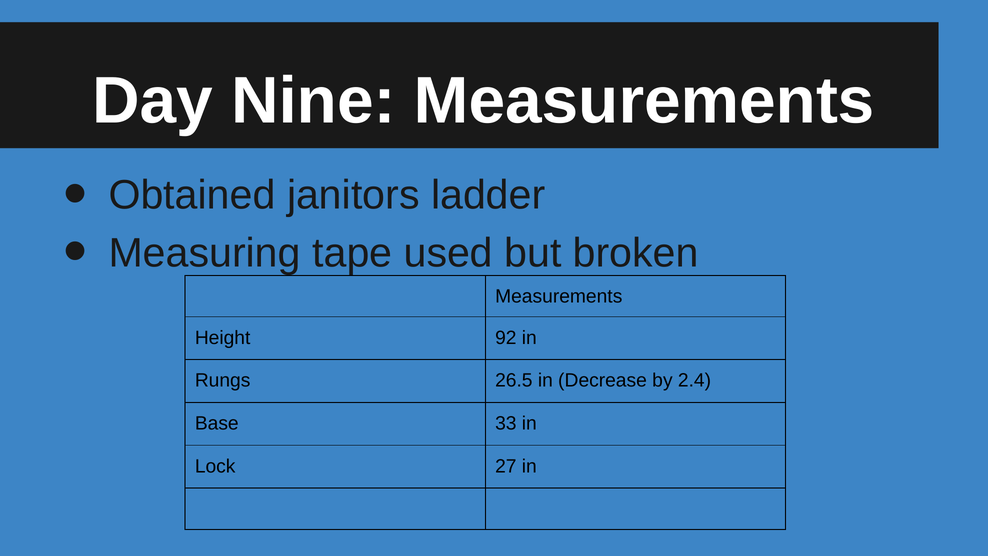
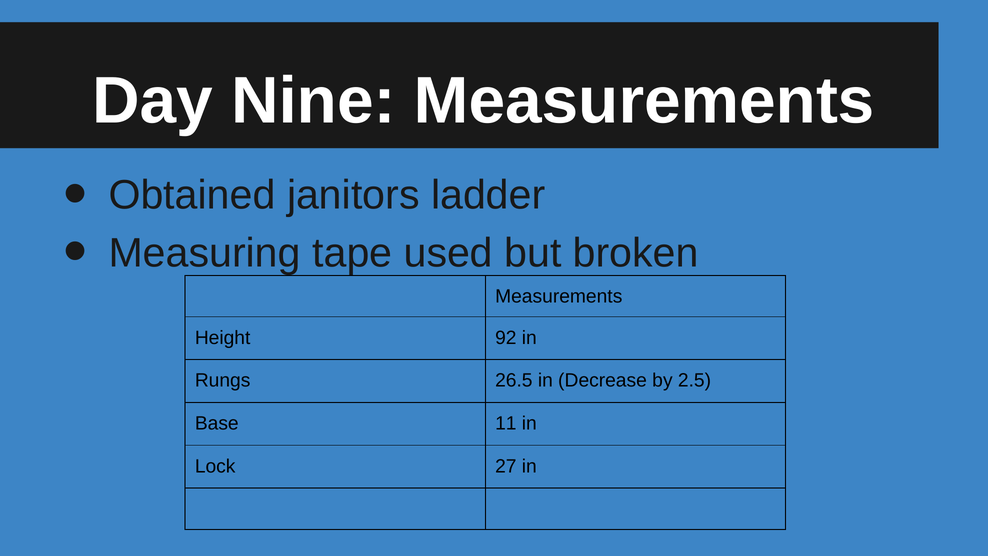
2.4: 2.4 -> 2.5 (695, 380)
33: 33 -> 11 (506, 423)
